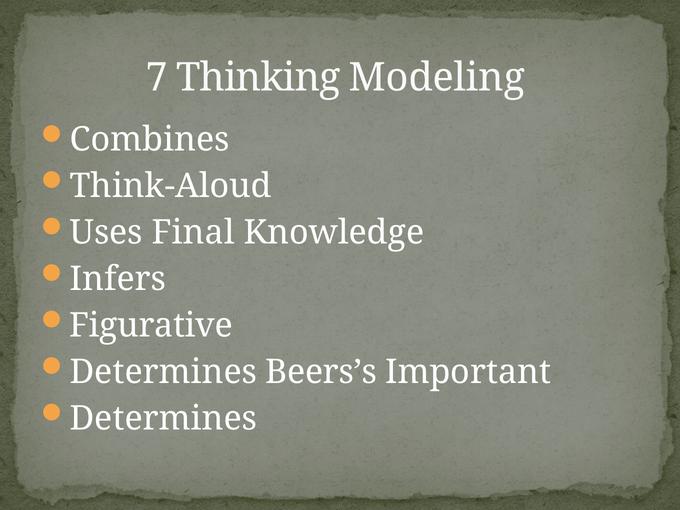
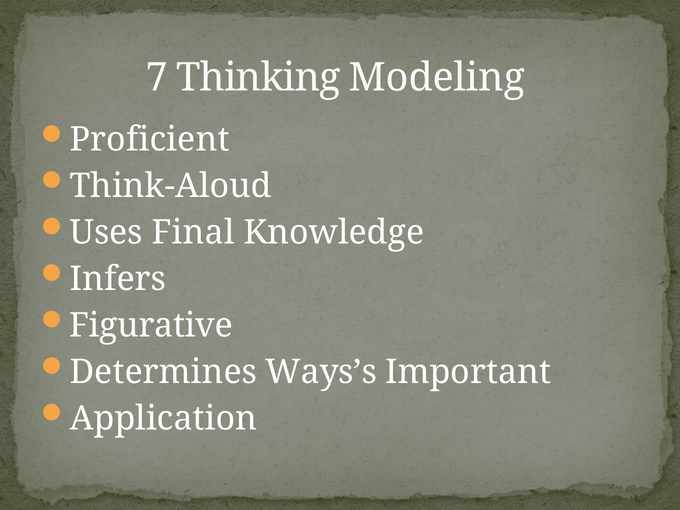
Combines: Combines -> Proficient (150, 140)
Beers’s: Beers’s -> Ways’s (321, 372)
Determines: Determines -> Application (163, 418)
